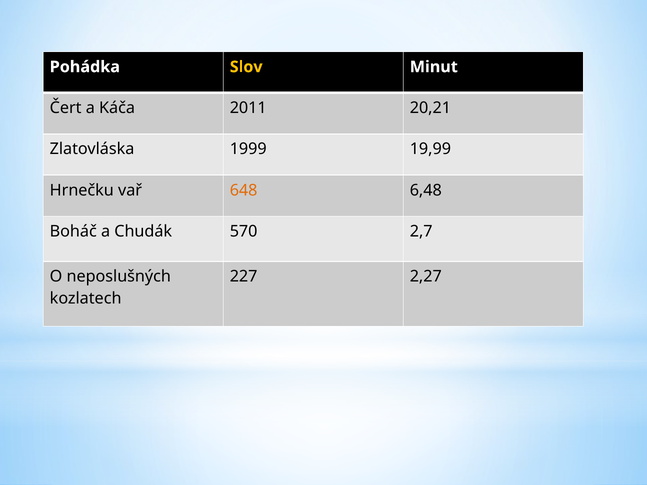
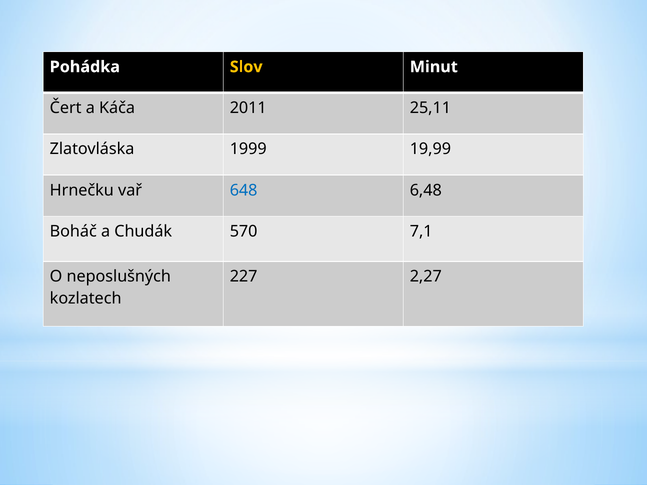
20,21: 20,21 -> 25,11 (430, 108)
648 colour: orange -> blue (244, 190)
2,7: 2,7 -> 7,1 (421, 231)
